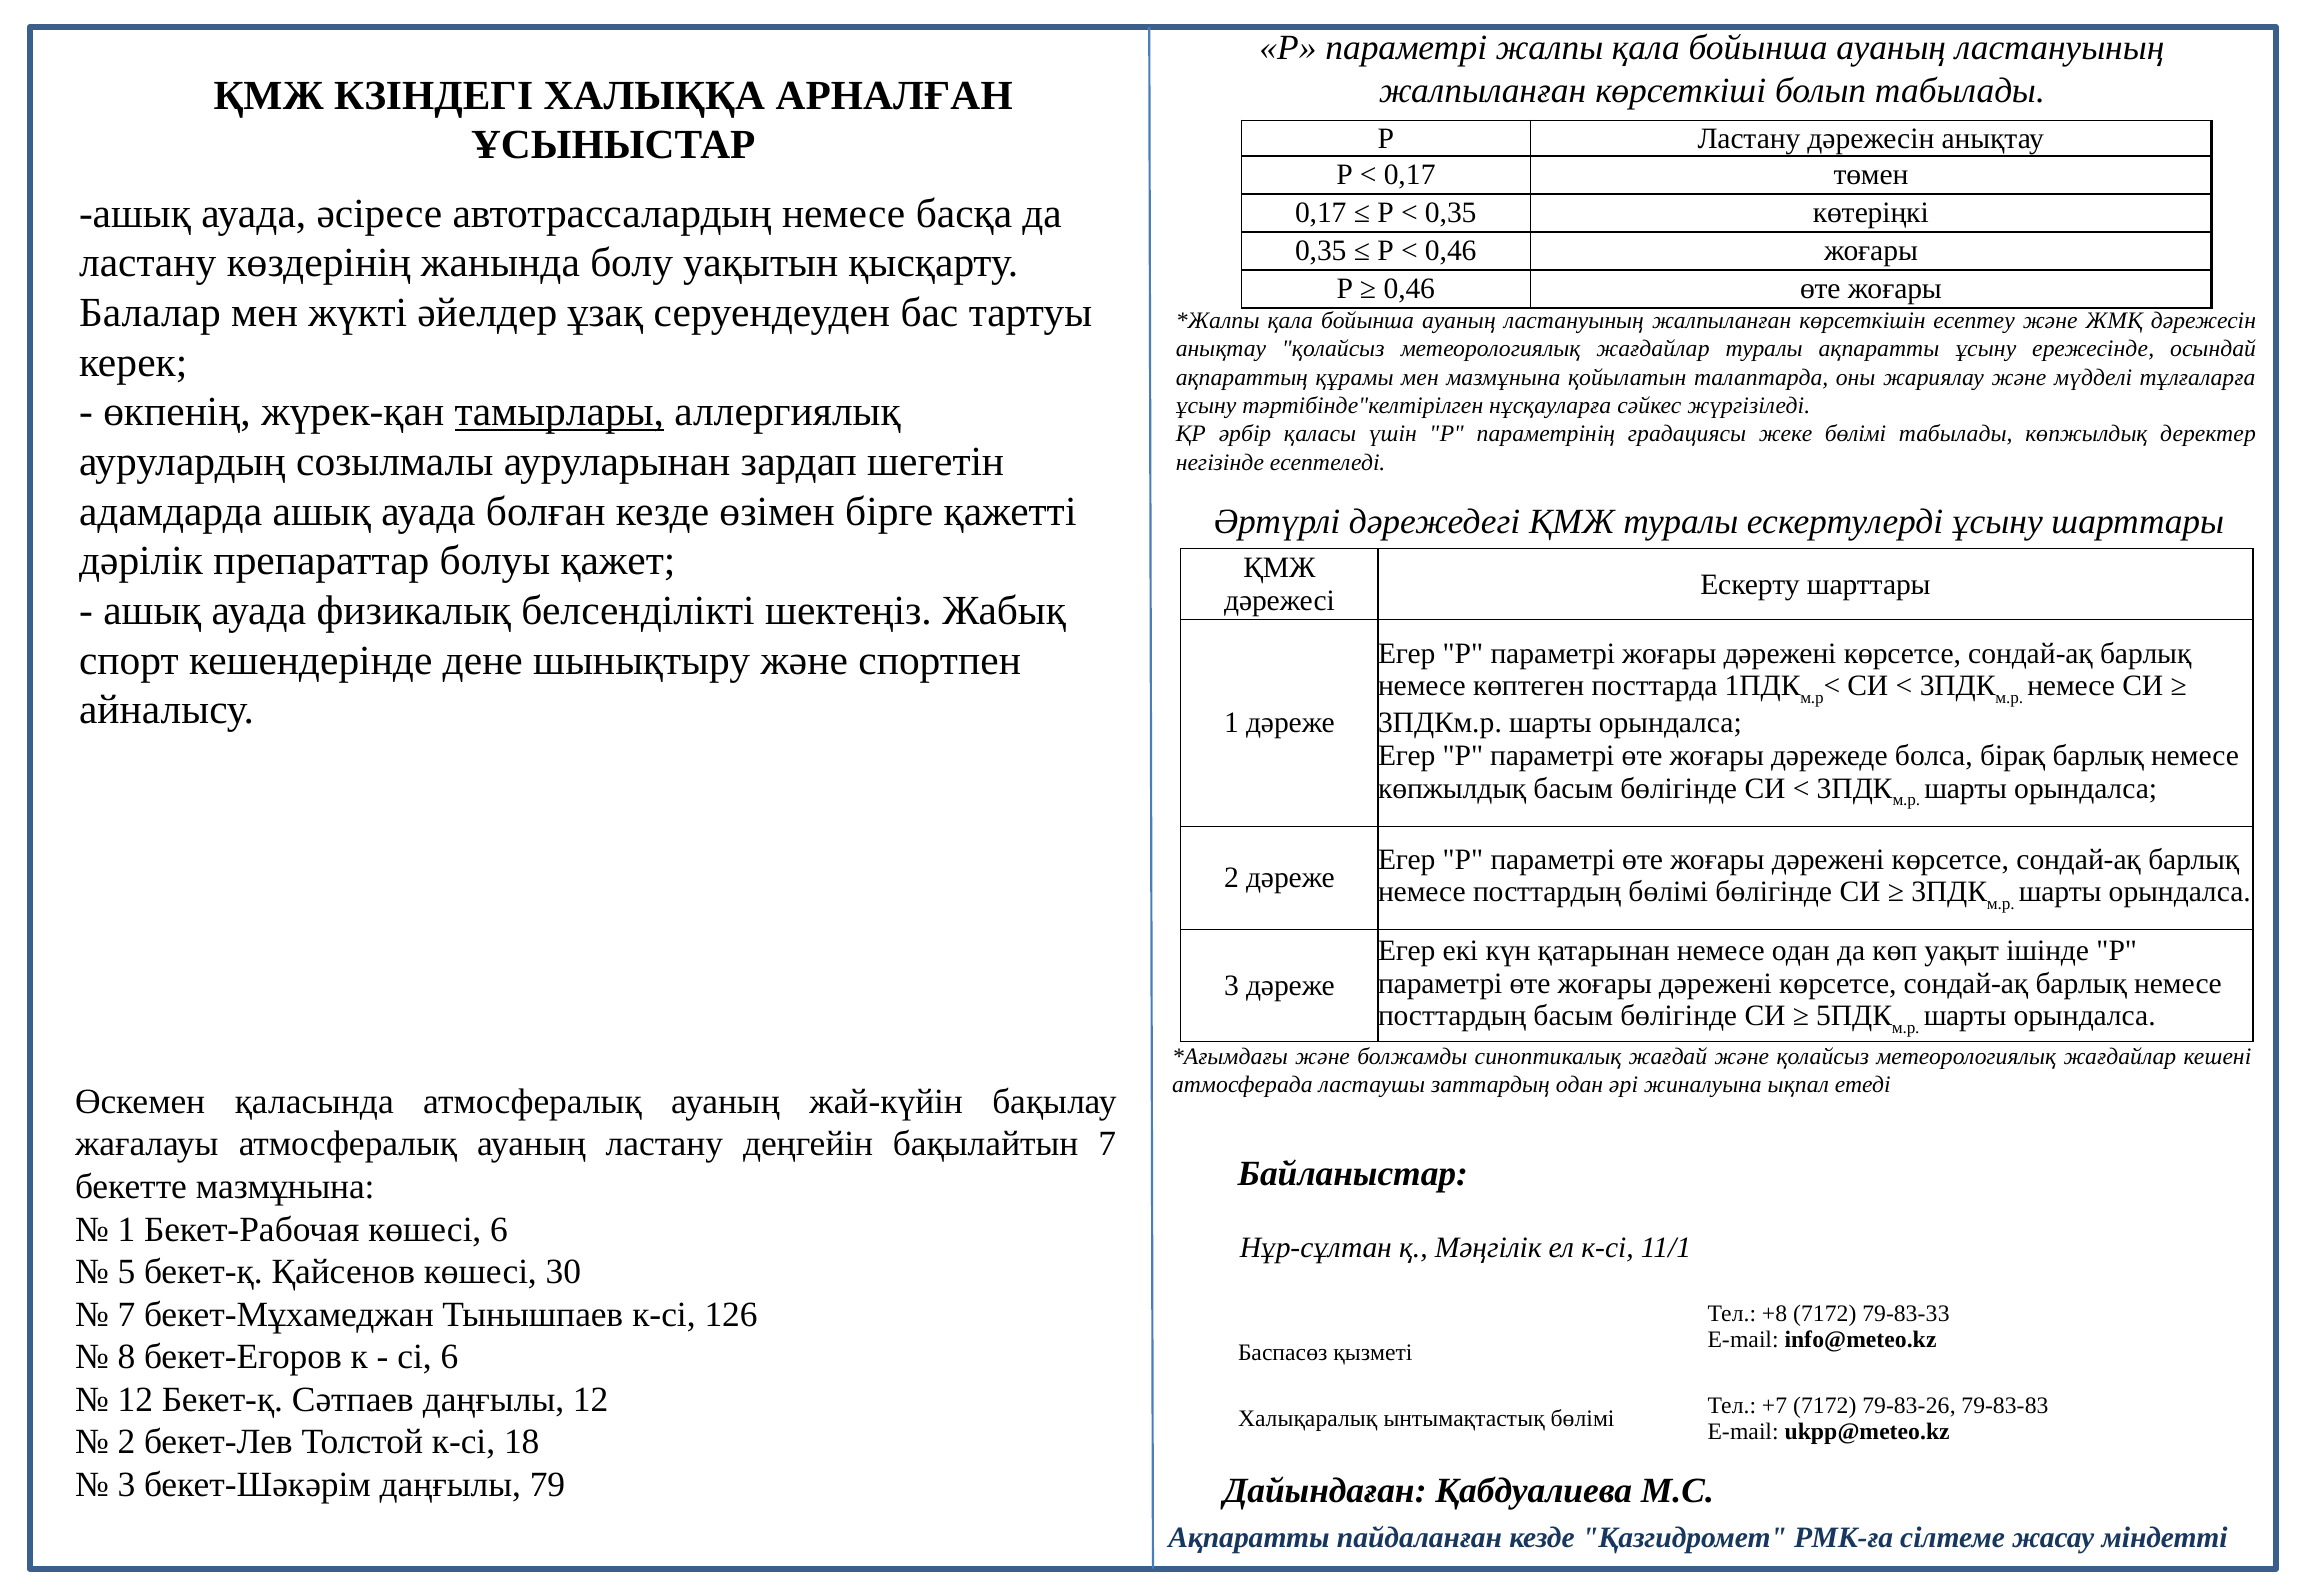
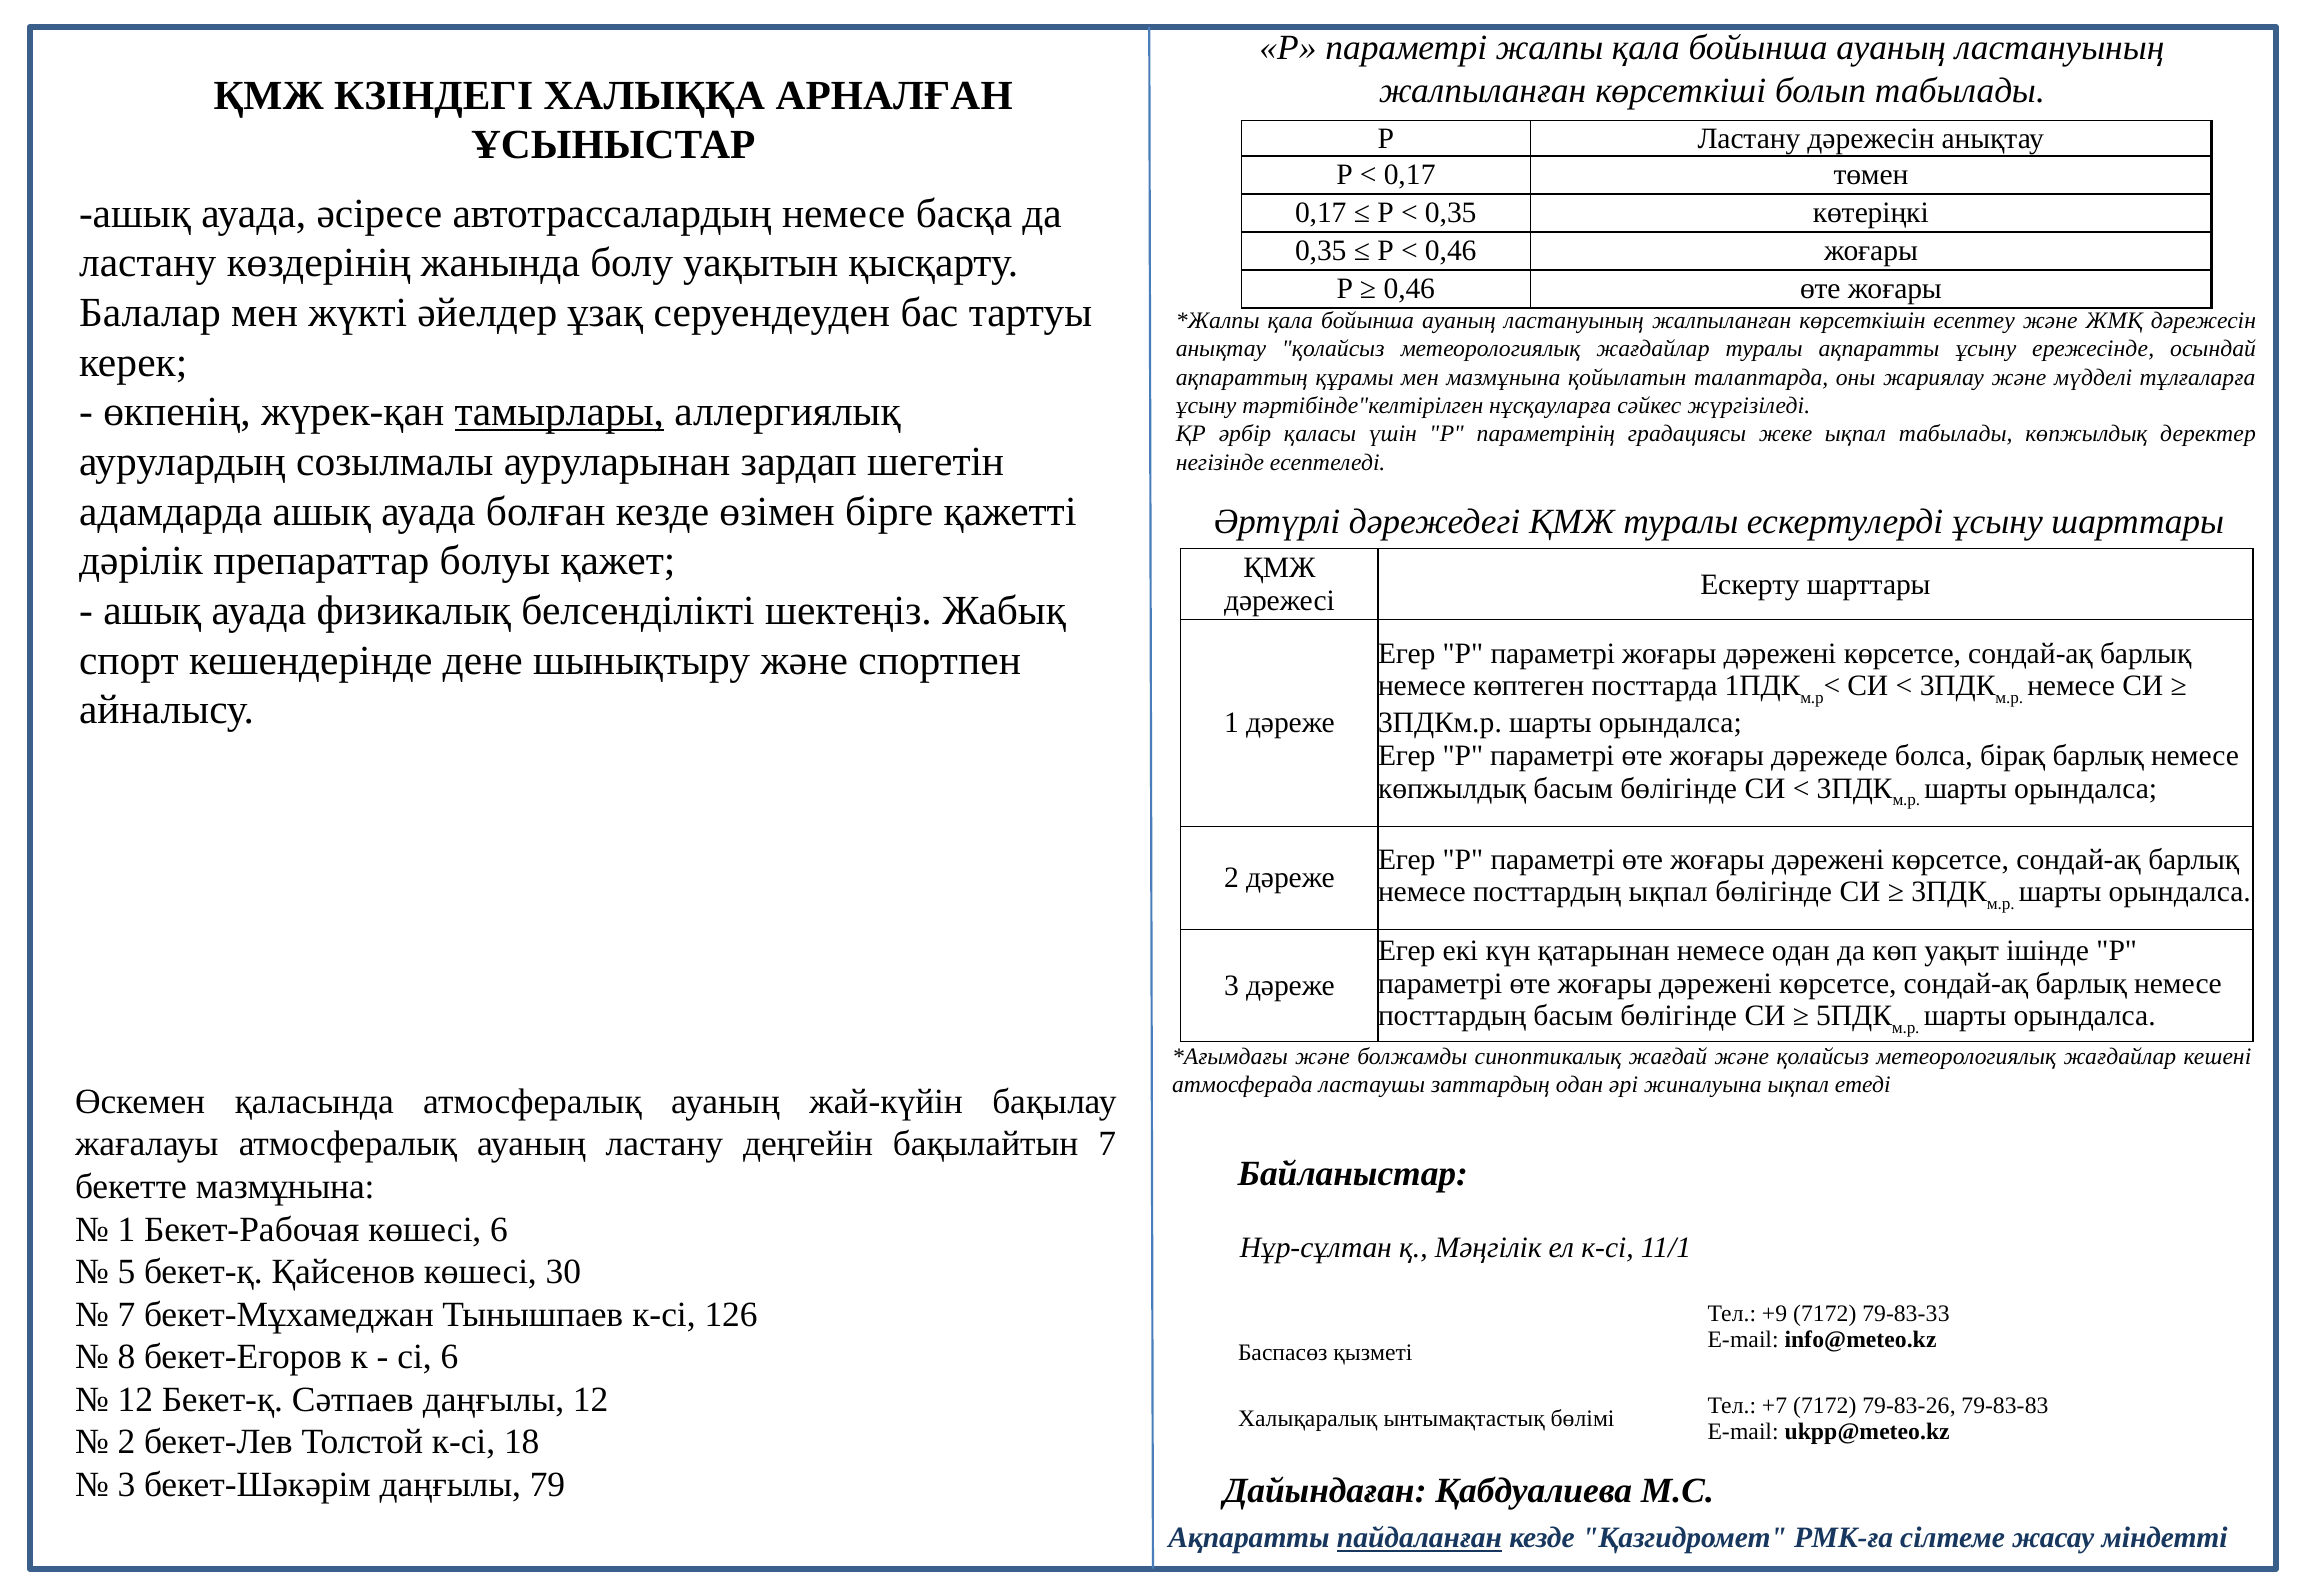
жеке бөлімі: бөлімі -> ықпал (1855, 434)
посттардың бөлімі: бөлімі -> ықпал (1668, 892)
+8: +8 -> +9 (1774, 1314)
пайдаланған underline: none -> present (1419, 1539)
